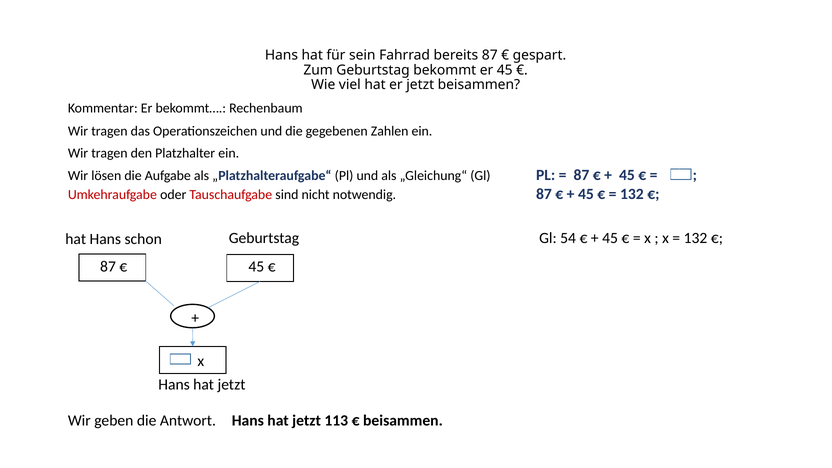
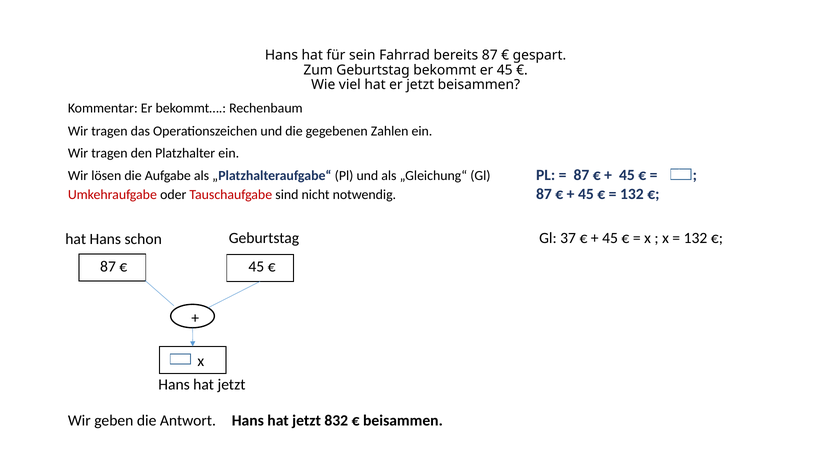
54: 54 -> 37 (568, 238)
113: 113 -> 832 (336, 421)
